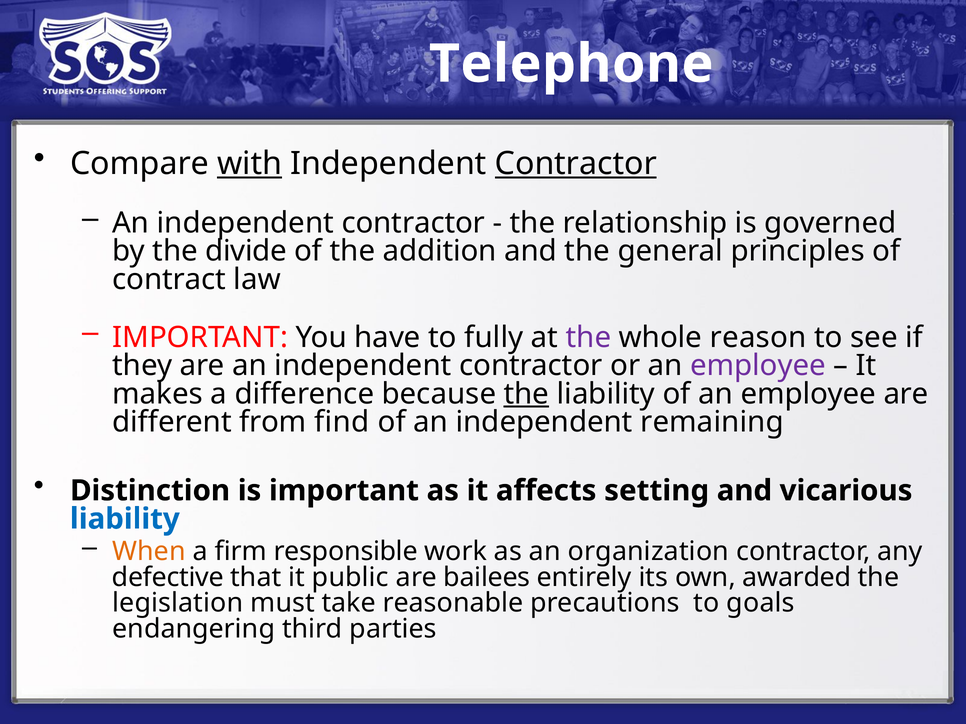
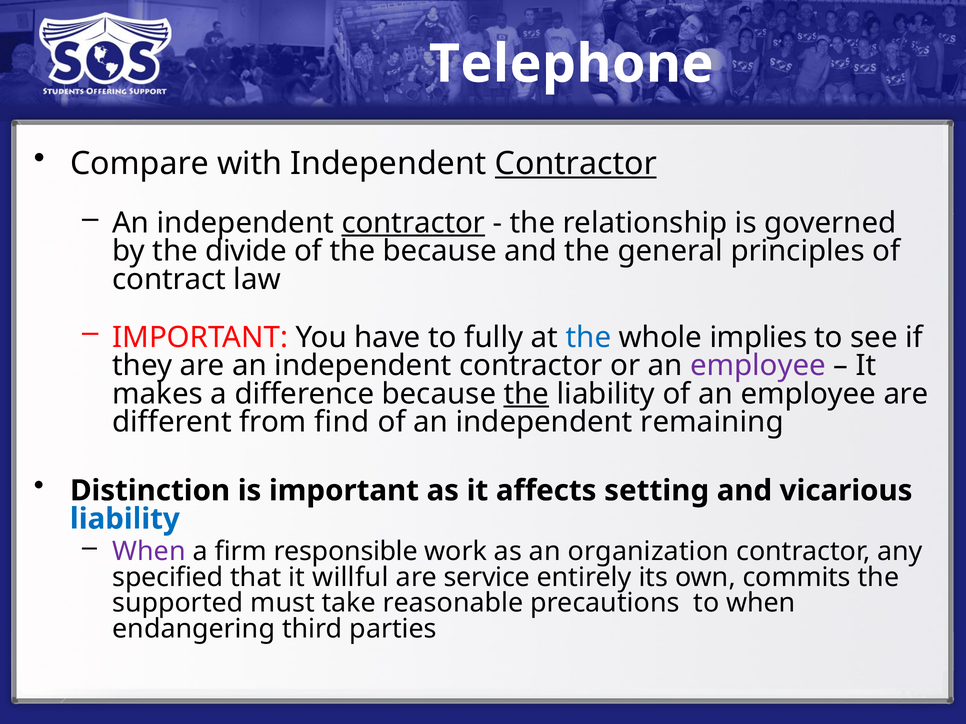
with underline: present -> none (250, 164)
contractor underline: none -> present (413, 223)
the addition: addition -> because (440, 251)
the colour: purple -> blue (588, 338)
reason: reason -> implies (758, 338)
When colour: orange -> purple (149, 552)
defective: defective -> specified (168, 578)
public: public -> willful (350, 578)
bailees: bailees -> service (487, 578)
awarded: awarded -> commits (797, 578)
legislation: legislation -> supported (178, 603)
to goals: goals -> when (761, 603)
